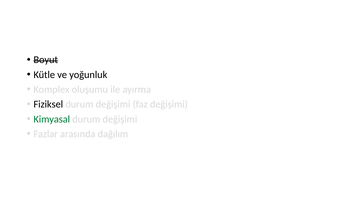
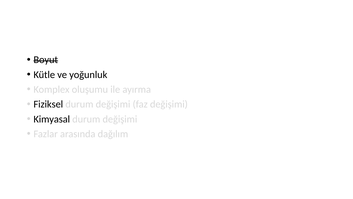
Kimyasal colour: green -> black (52, 119)
